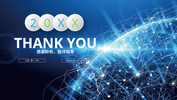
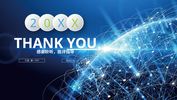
YOU underline: none -> present (82, 43)
